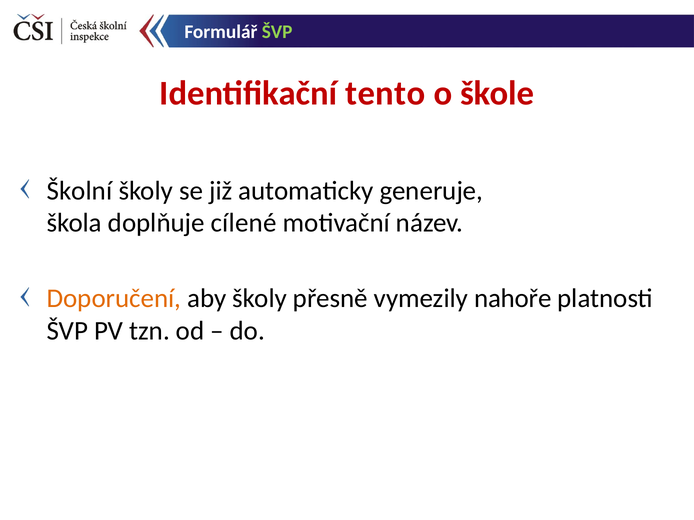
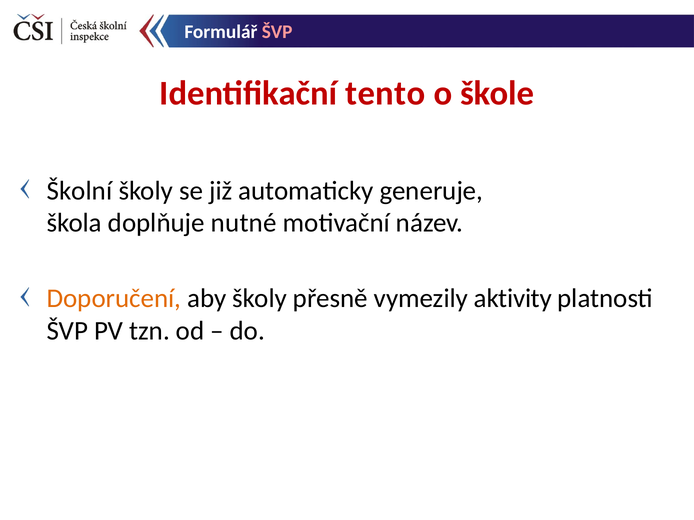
ŠVP colour: light green -> pink (277, 32)
cílené: cílené -> nutné (244, 223)
nahoře: nahoře -> aktivity (513, 299)
